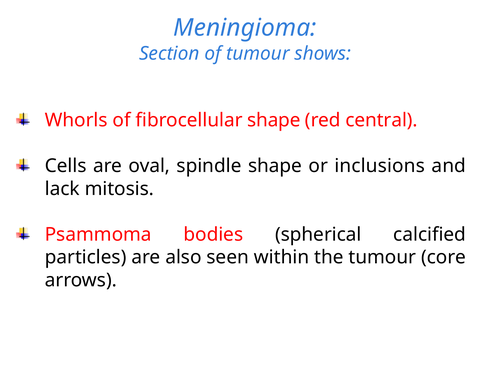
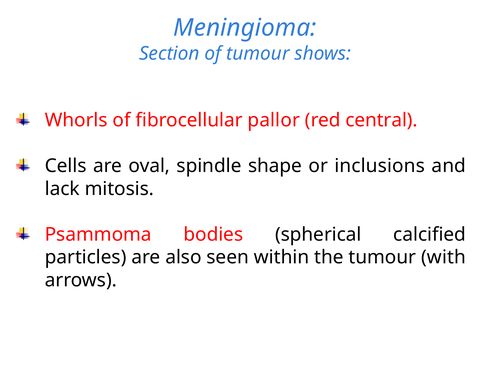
fibrocellular shape: shape -> pallor (274, 120)
core: core -> with (444, 258)
